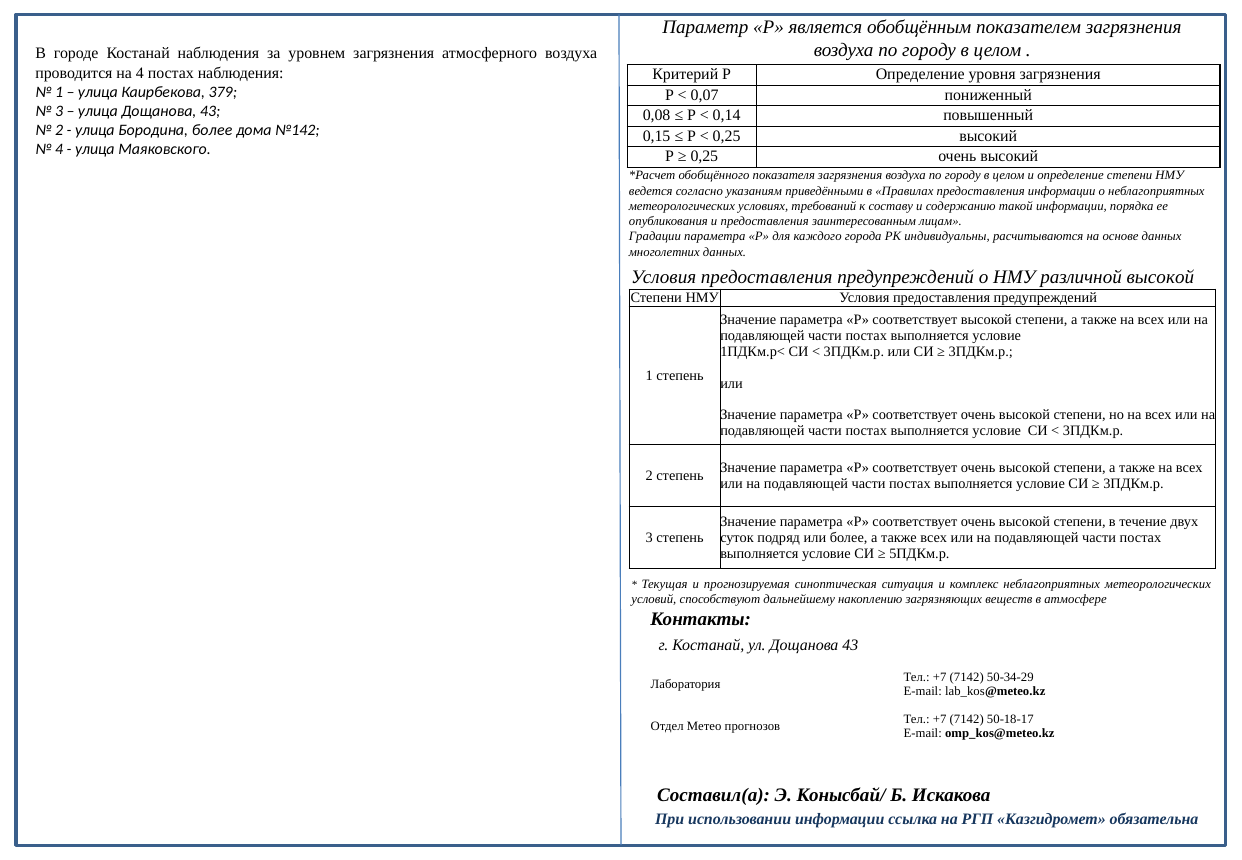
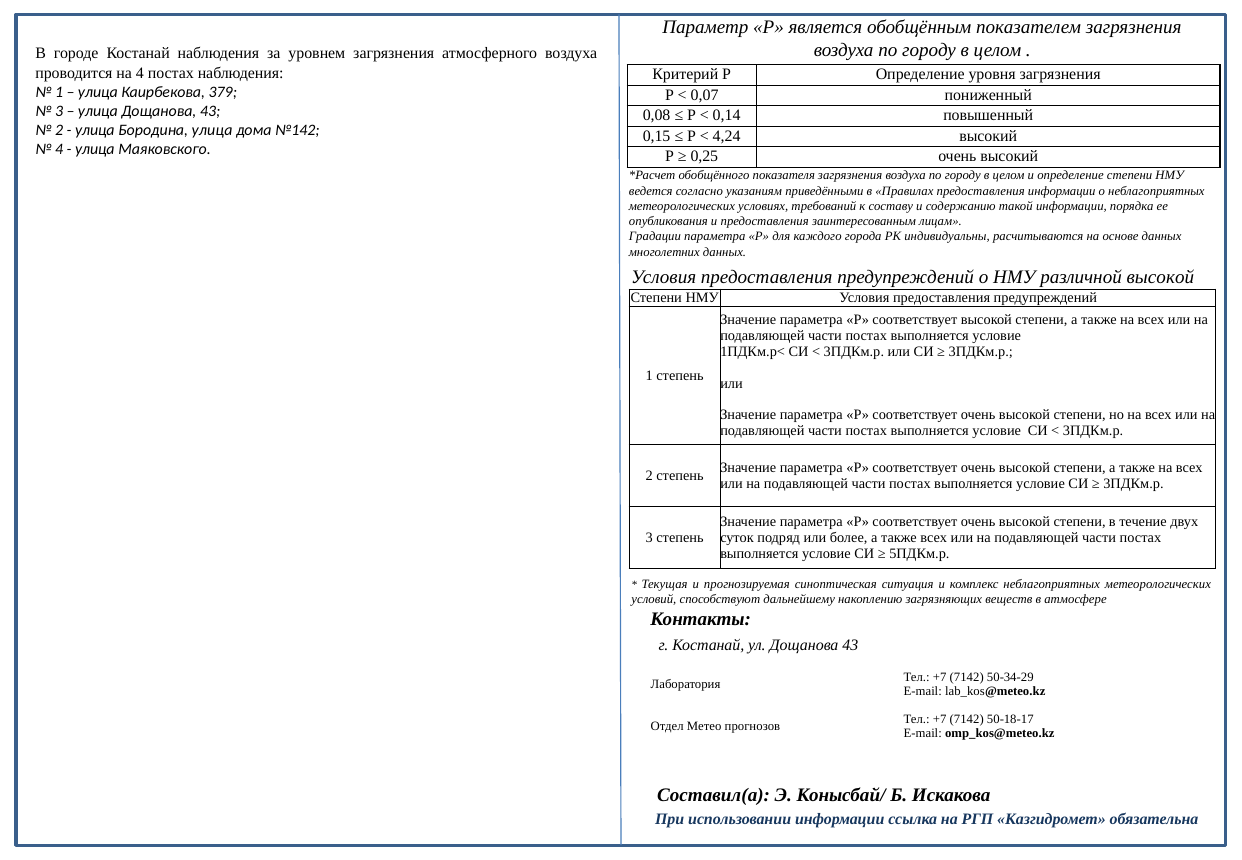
Бородина более: более -> улица (212, 130)
0,25: 0,25 -> 4,24 (727, 136)
